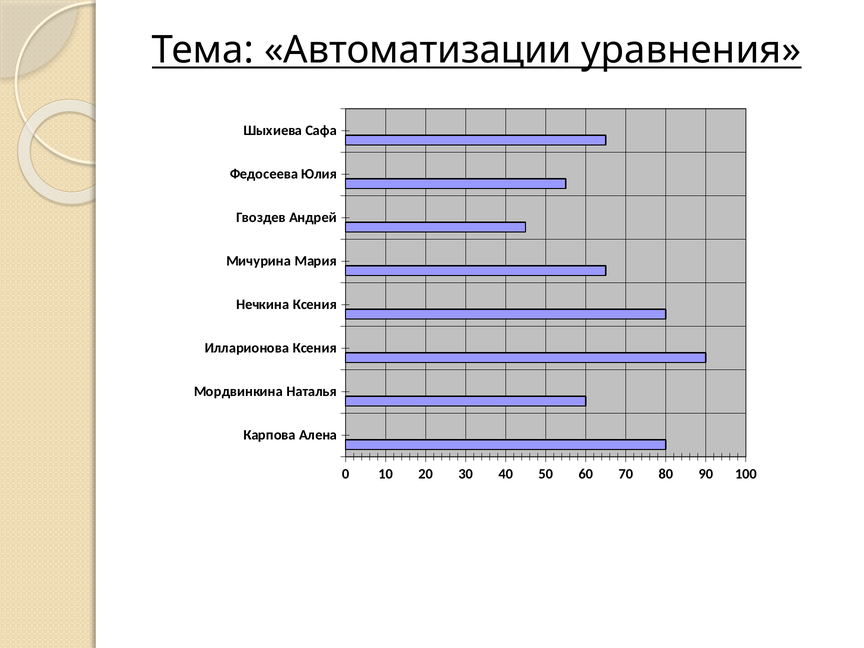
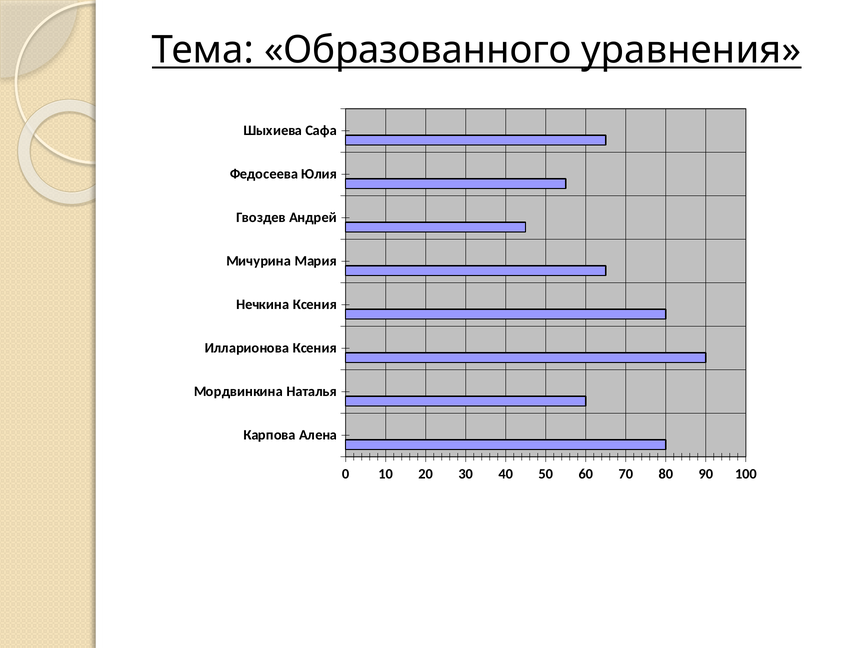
Автоматизации: Автоматизации -> Образованного (418, 50)
